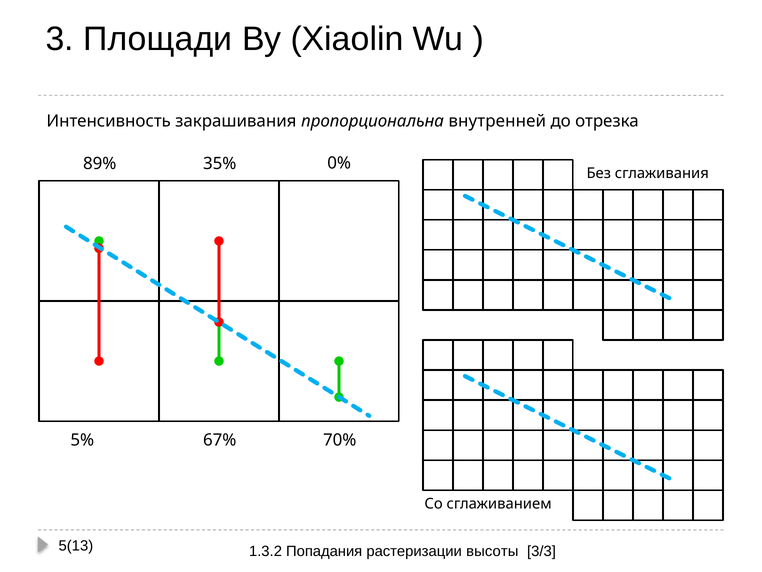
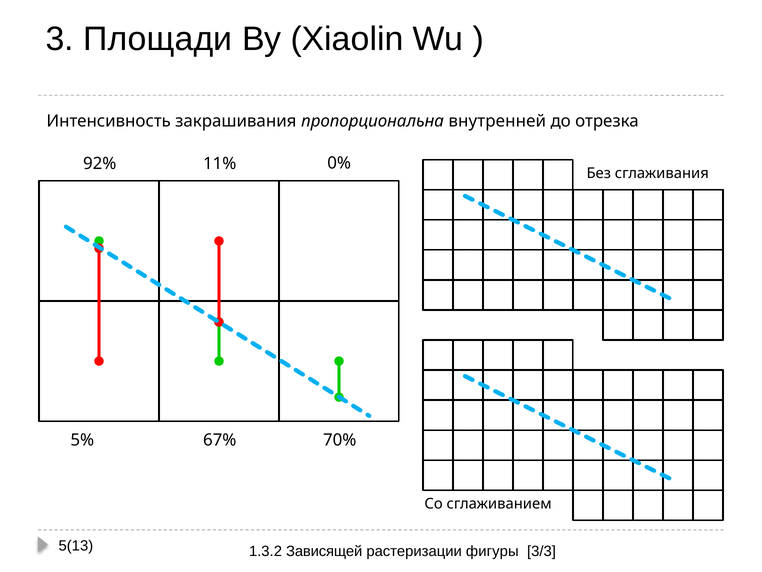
89%: 89% -> 92% (100, 164)
35%: 35% -> 11% (220, 164)
Попадания: Попадания -> Зависящей (324, 551)
высоты: высоты -> фигуры (492, 551)
